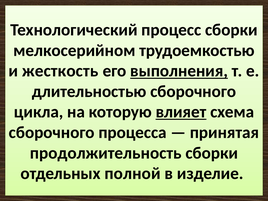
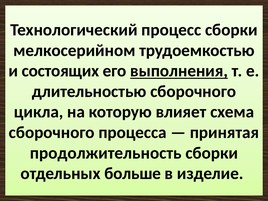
жесткость: жесткость -> состоящих (60, 71)
влияет underline: present -> none (181, 112)
полной: полной -> больше (133, 174)
